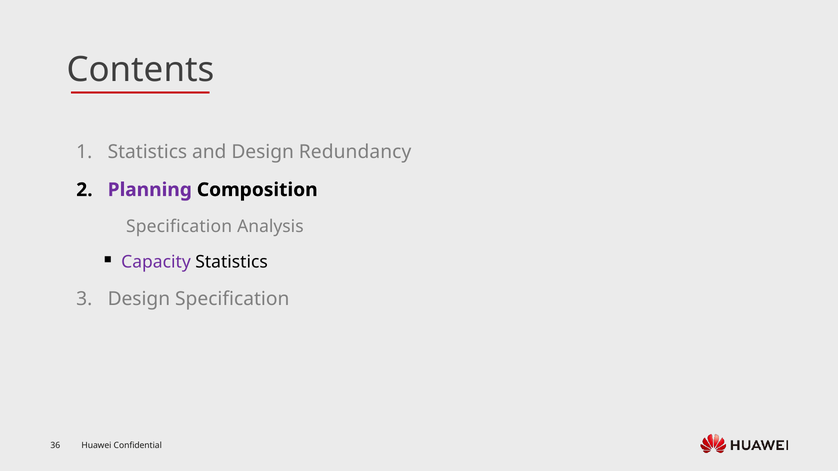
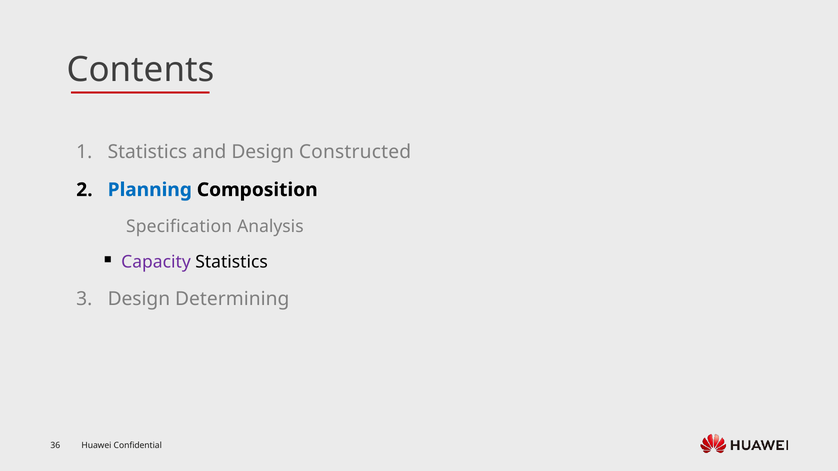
Redundancy: Redundancy -> Constructed (355, 152)
Planning colour: purple -> blue (150, 190)
Design Specification: Specification -> Determining (232, 299)
